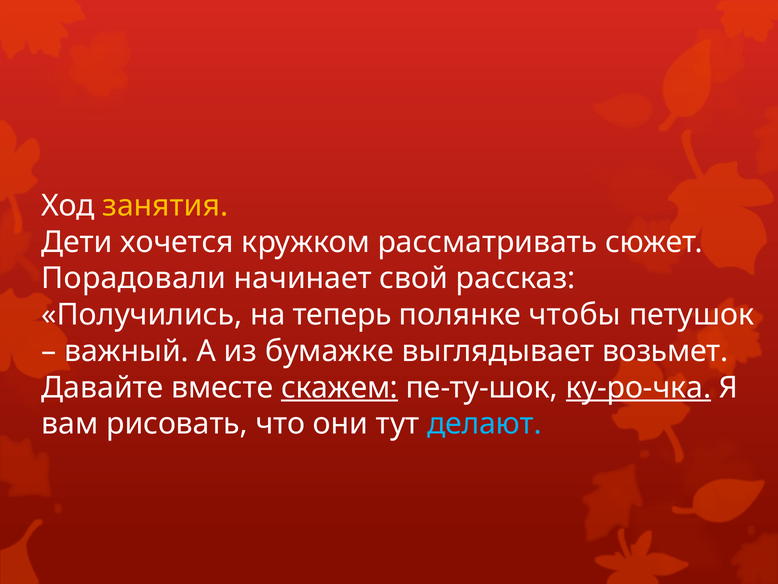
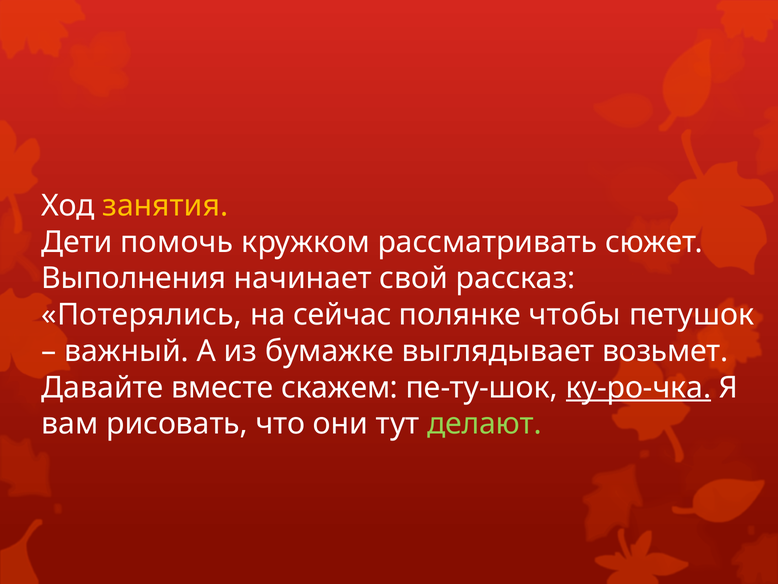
хочется: хочется -> помочь (177, 242)
Порадовали: Порадовали -> Выполнения (134, 278)
Получились: Получились -> Потерялись (142, 315)
теперь: теперь -> сейчас (342, 315)
скажем underline: present -> none (340, 387)
делают colour: light blue -> light green (485, 424)
